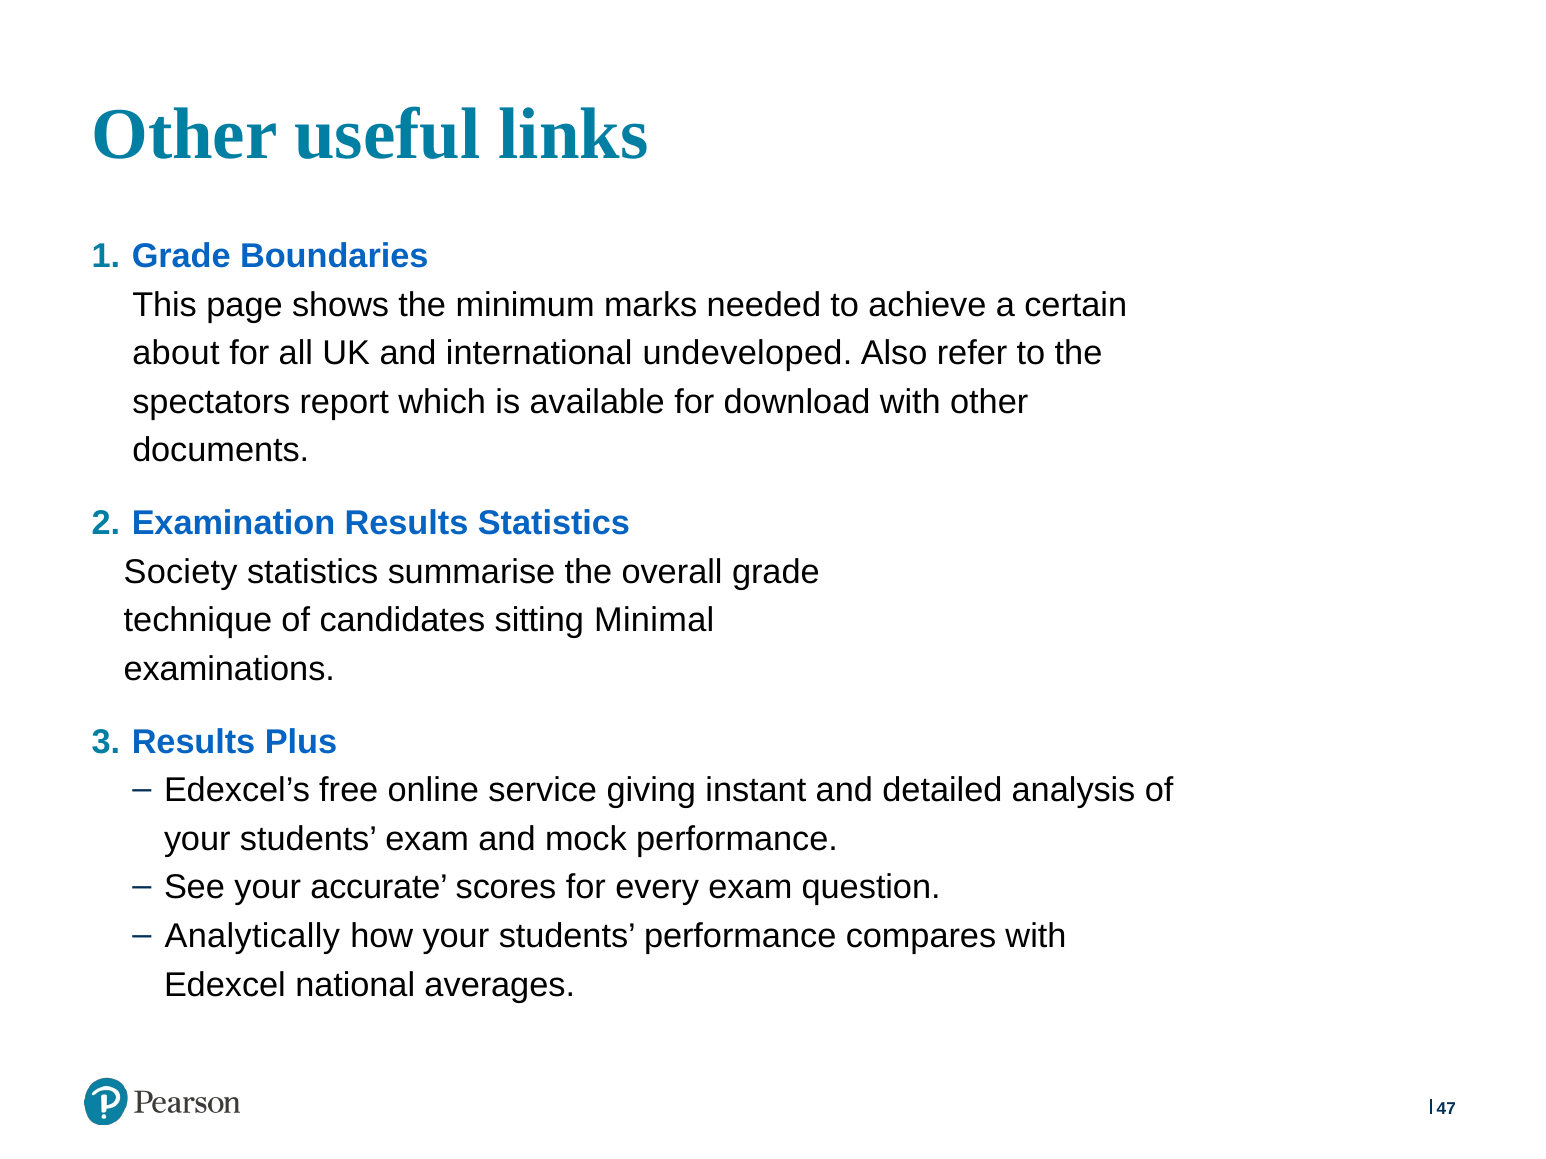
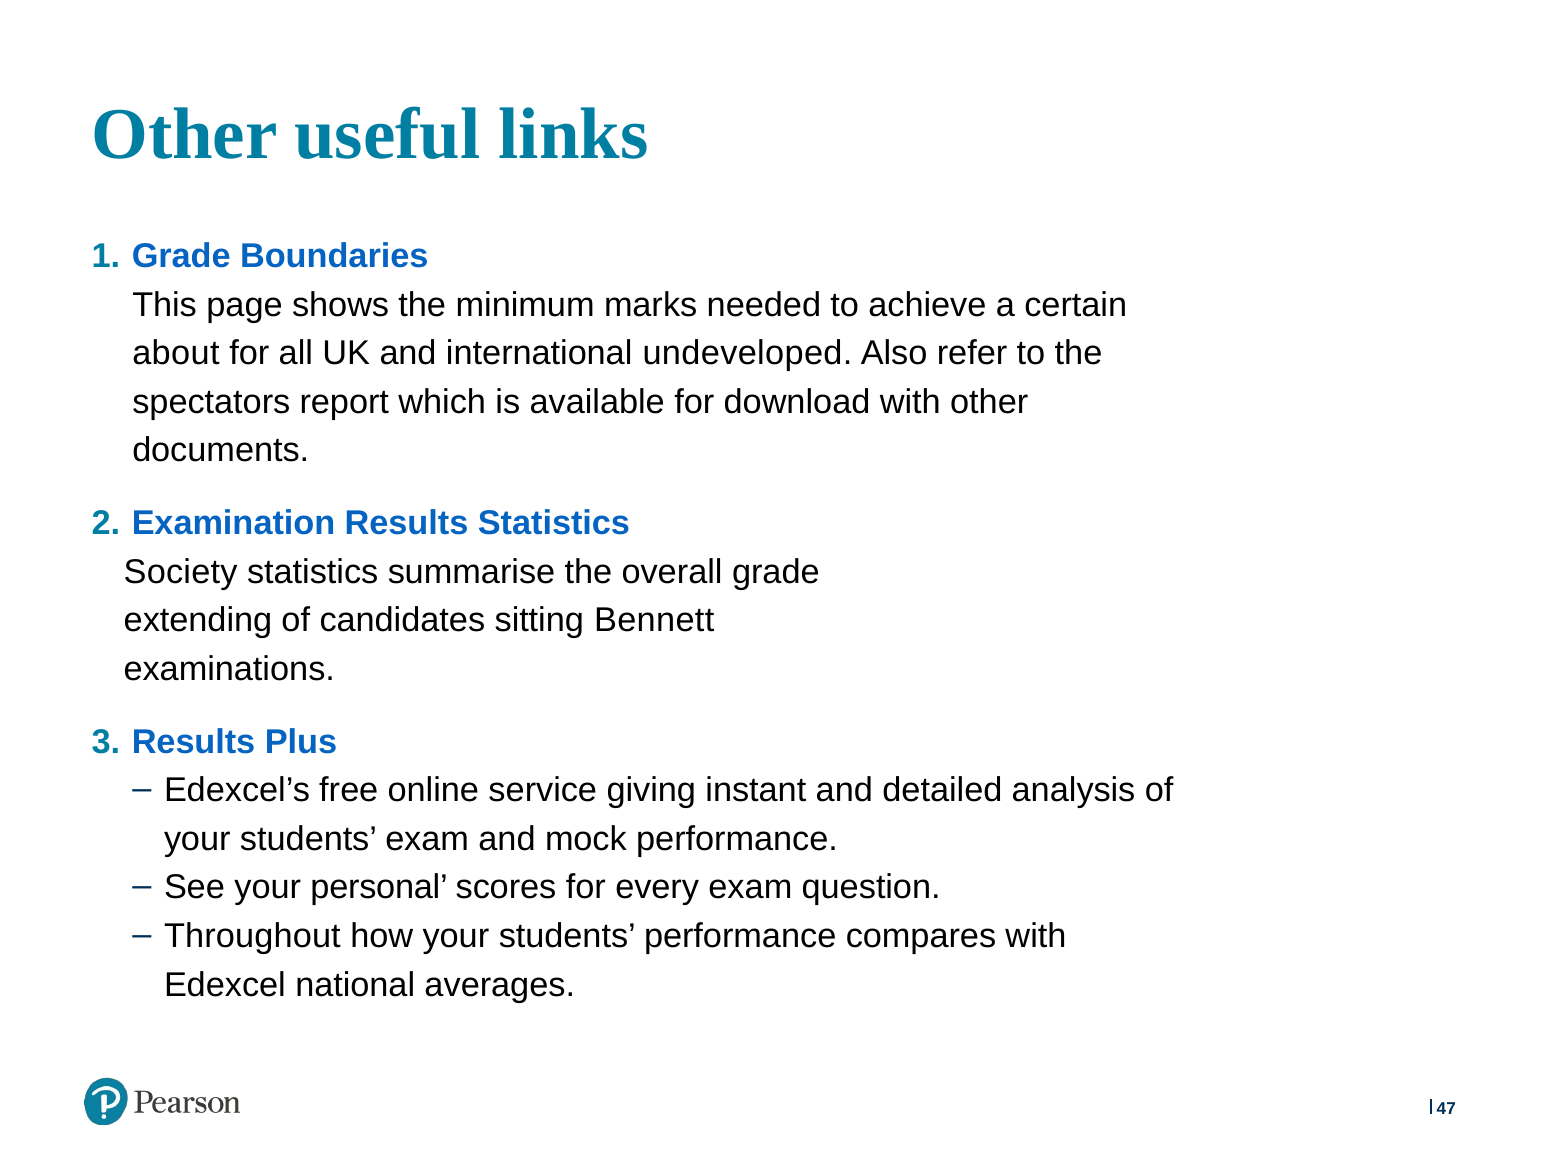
technique: technique -> extending (198, 621)
Minimal: Minimal -> Bennett (654, 621)
accurate: accurate -> personal (379, 888)
Analytically: Analytically -> Throughout (252, 937)
